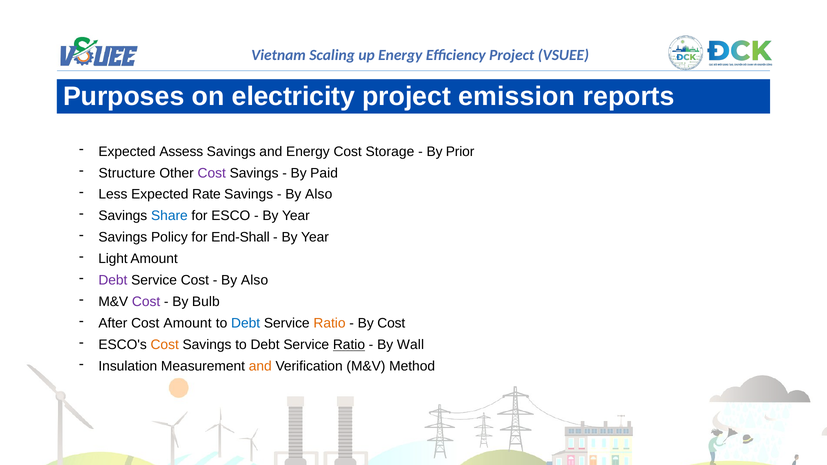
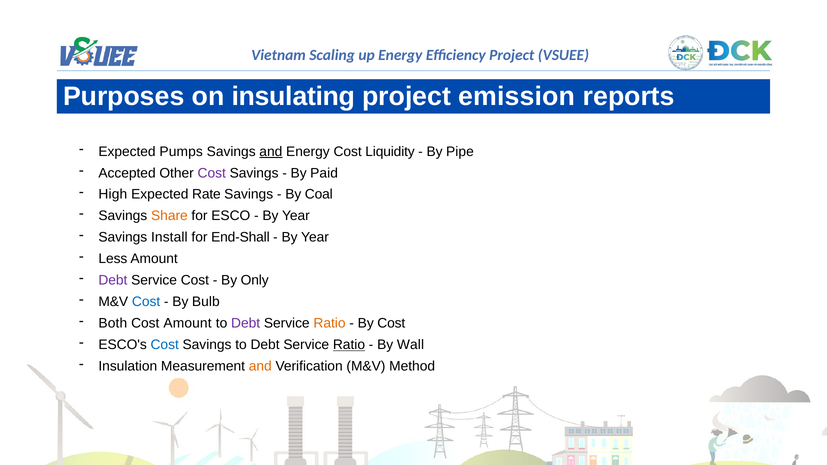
electricity: electricity -> insulating (293, 97)
Assess: Assess -> Pumps (181, 152)
and underline: none -> present (271, 152)
Storage: Storage -> Liquidity (390, 152)
Prior: Prior -> Pipe (460, 152)
Structure: Structure -> Accepted (127, 173)
Less: Less -> High (113, 195)
Also: Also -> Coal (319, 195)
Share colour: blue -> orange (169, 216)
Policy: Policy -> Install (169, 237)
Light: Light -> Less (113, 259)
Also: Also -> Only (255, 280)
Cost colour: purple -> blue (146, 302)
After: After -> Both (113, 323)
Debt colour: blue -> purple (246, 323)
Cost colour: orange -> blue (165, 345)
